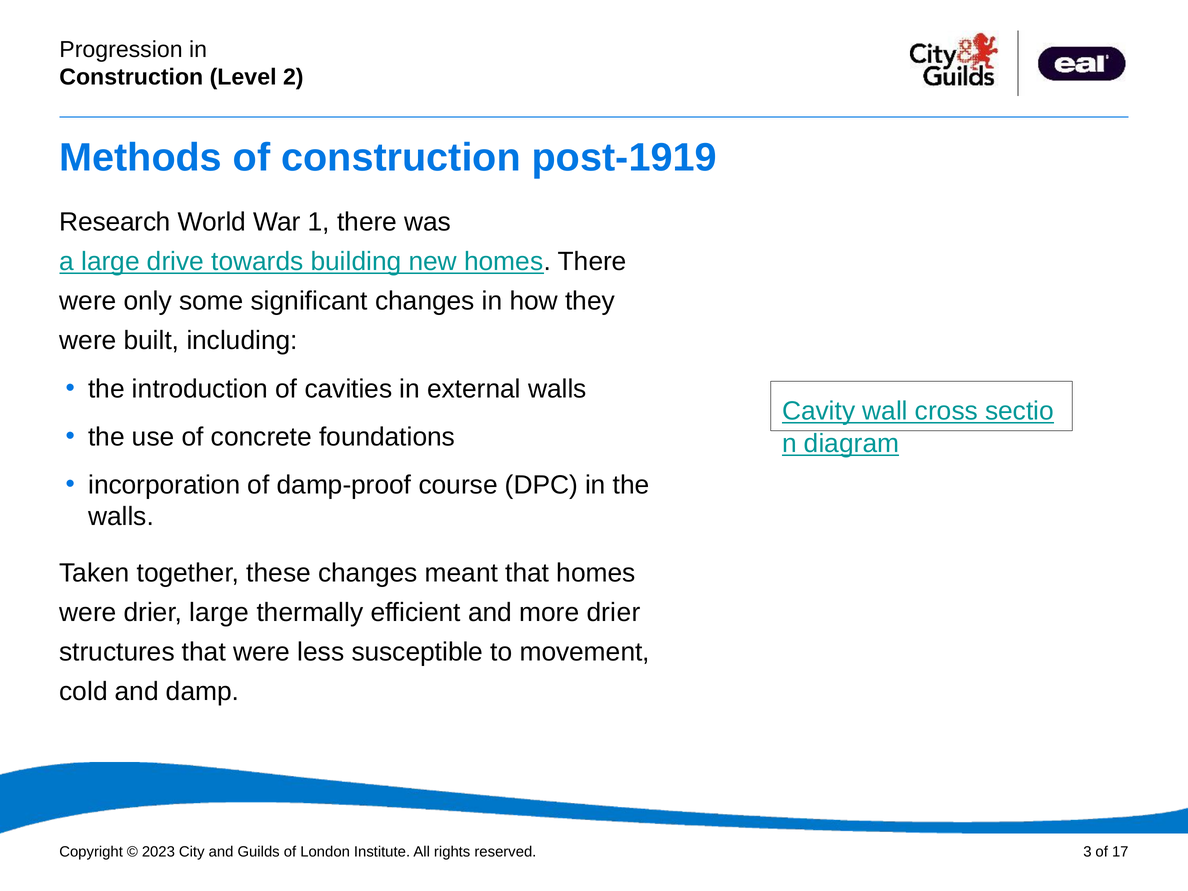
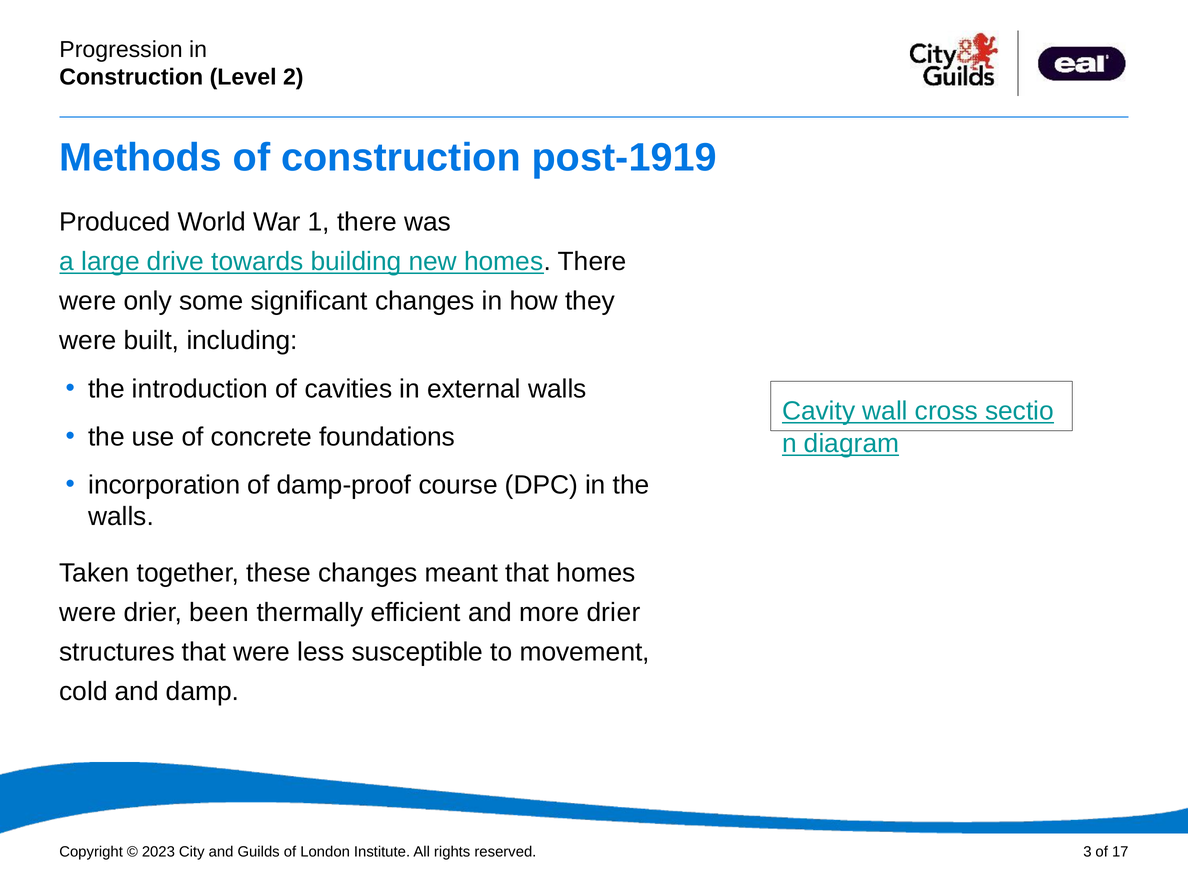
Research: Research -> Produced (115, 222)
drier large: large -> been (219, 612)
